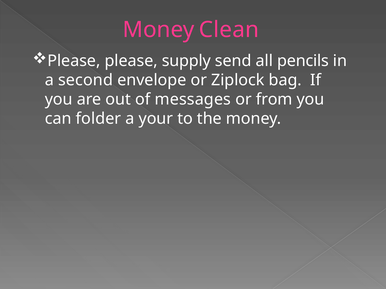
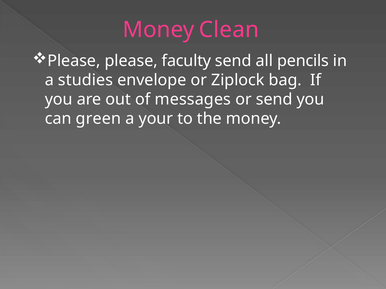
supply: supply -> faculty (186, 61)
second: second -> studies (86, 80)
or from: from -> send (274, 100)
folder: folder -> green (98, 119)
